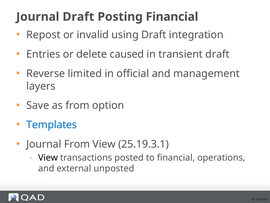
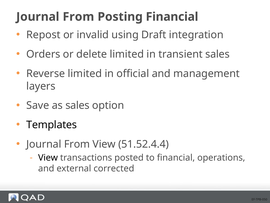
Draft: Draft -> From (78, 17)
Entries: Entries -> Orders (43, 54)
delete caused: caused -> limited (127, 54)
transient draft: draft -> sales (218, 54)
as from: from -> sales (77, 105)
Templates colour: blue -> black (52, 125)
25.19.3.1: 25.19.3.1 -> 51.52.4.4 (144, 144)
unposted: unposted -> corrected (114, 168)
